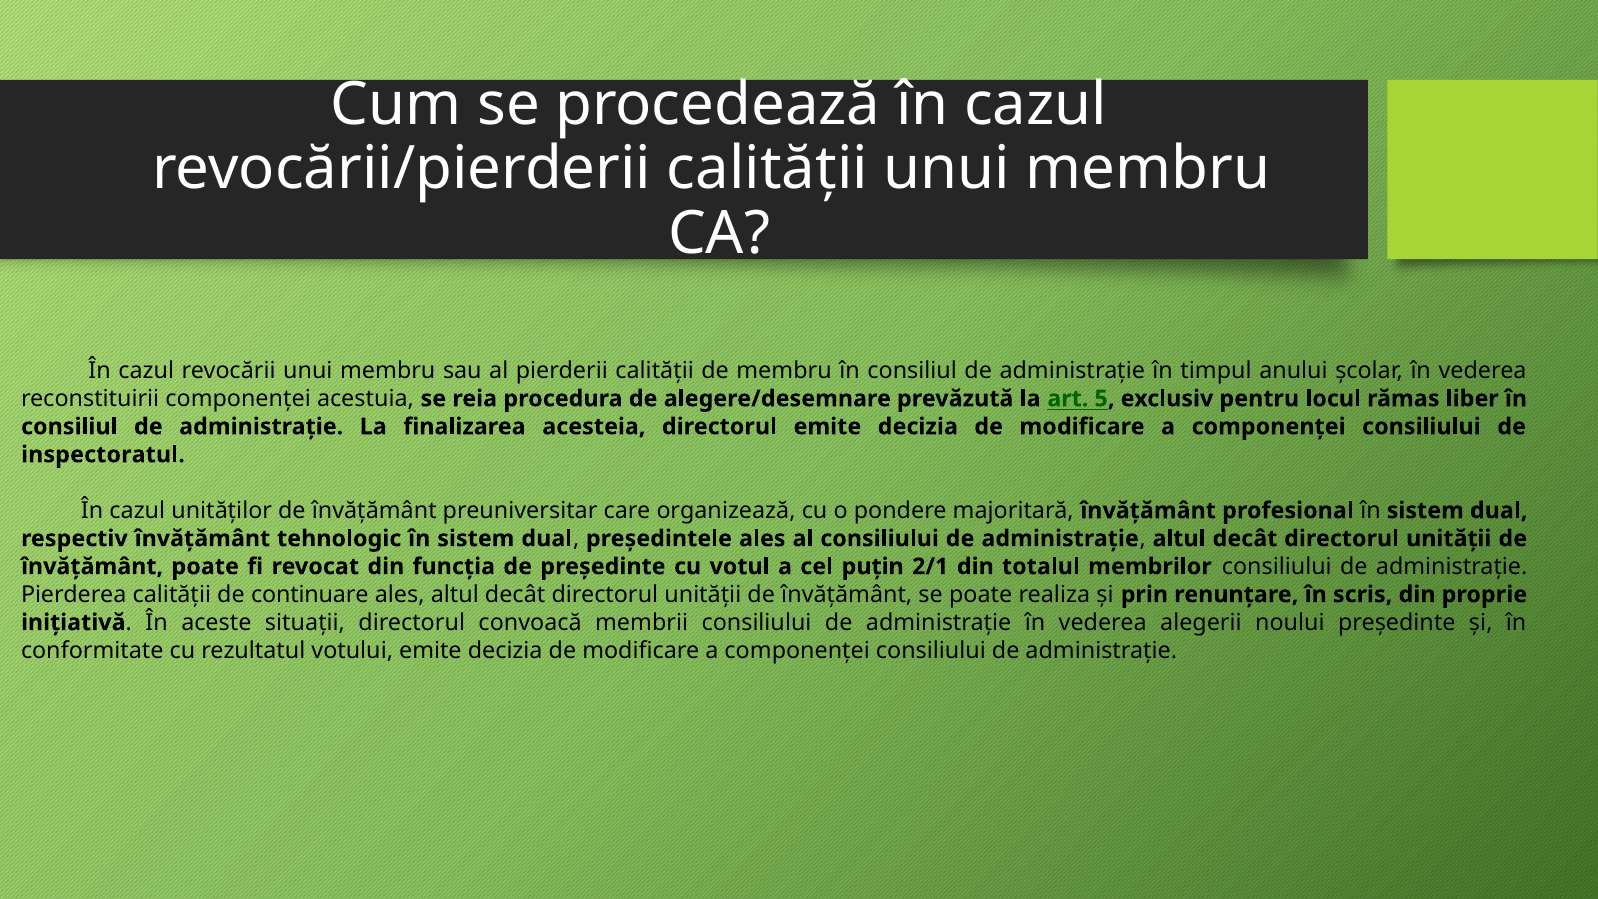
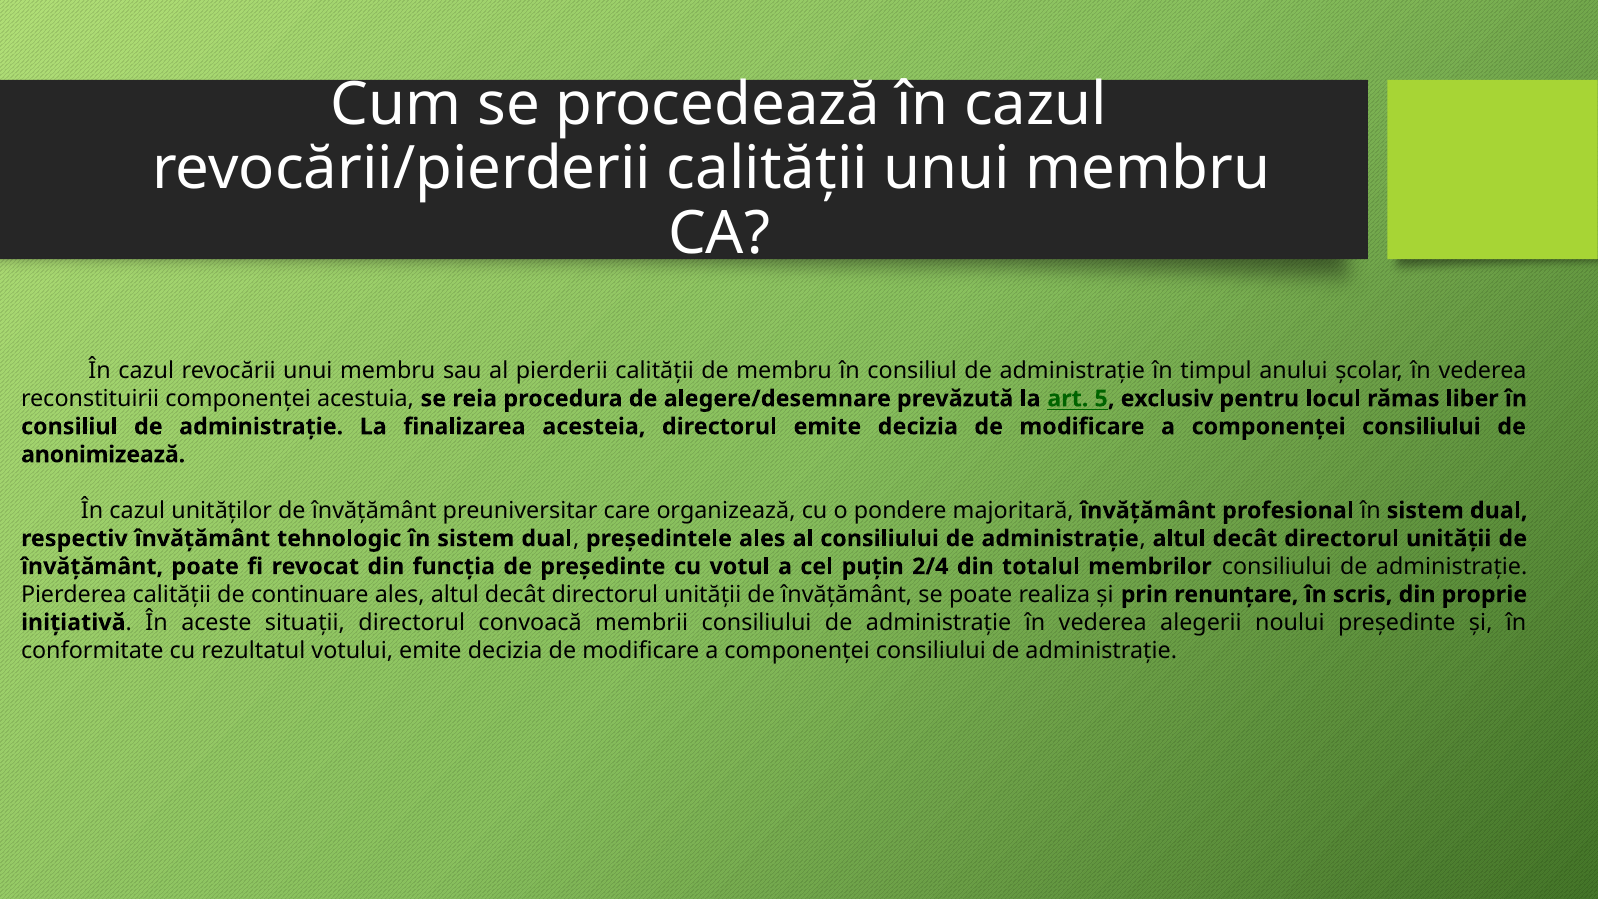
inspectoratul: inspectoratul -> anonimizează (103, 455)
2/1: 2/1 -> 2/4 (930, 566)
